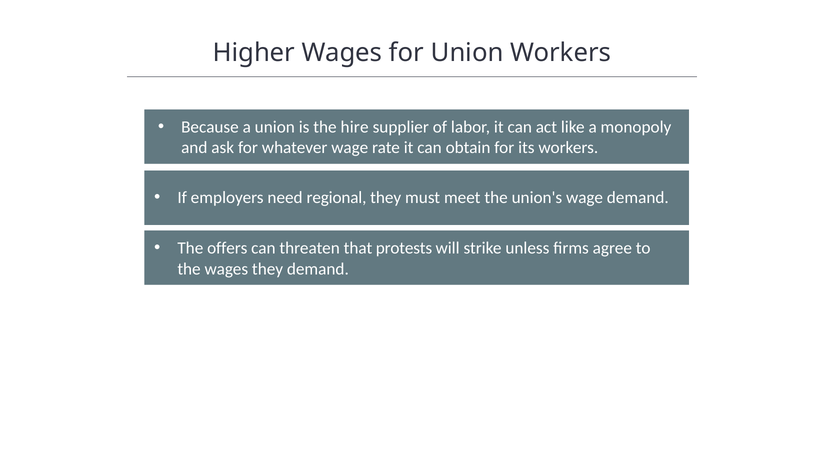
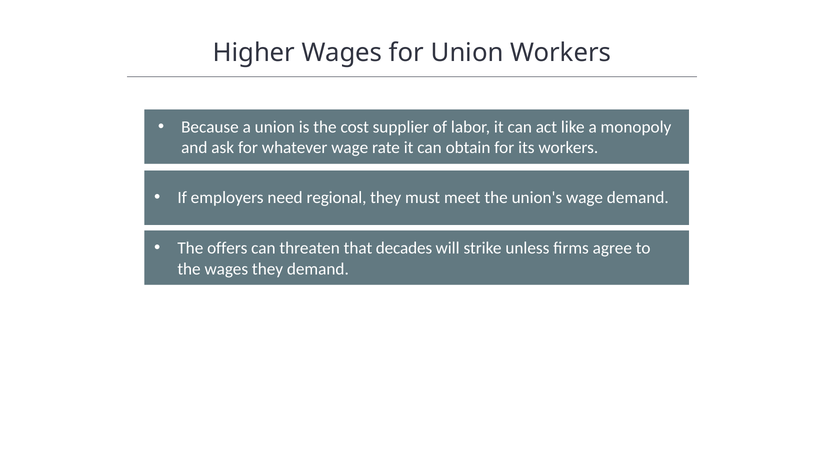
hire: hire -> cost (355, 127)
protests: protests -> decades (404, 249)
